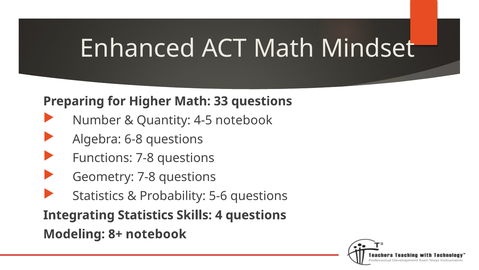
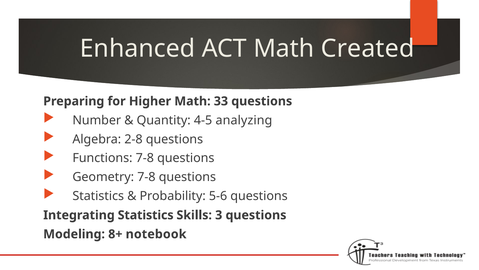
Mindset: Mindset -> Created (368, 49)
4-5 notebook: notebook -> analyzing (244, 120)
6-8: 6-8 -> 2-8 (133, 139)
4: 4 -> 3 (219, 215)
